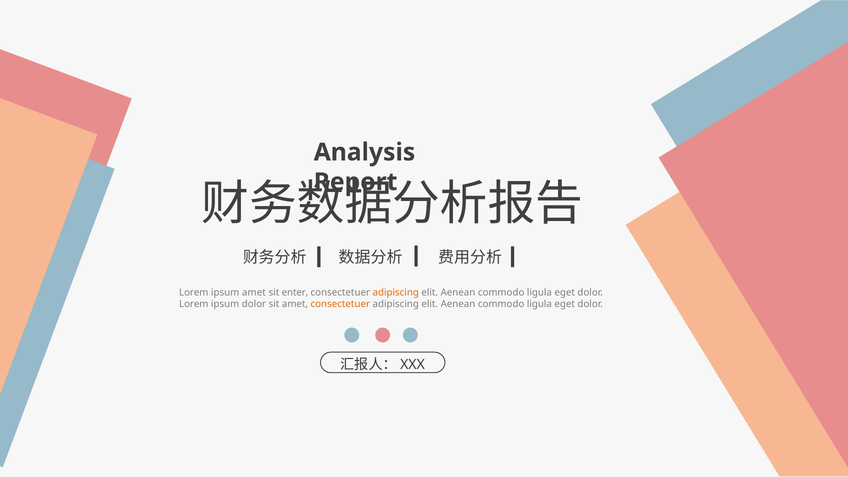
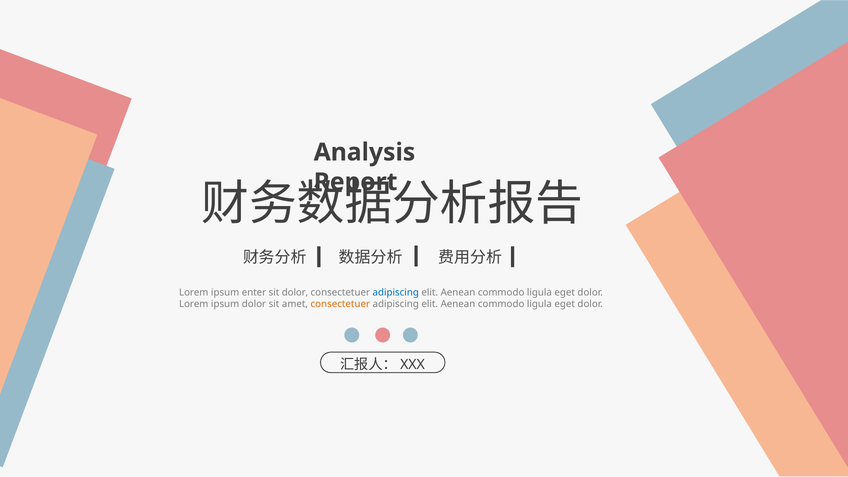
ipsum amet: amet -> enter (254, 292)
sit enter: enter -> dolor (295, 292)
adipiscing colour: orange -> blue (396, 292)
